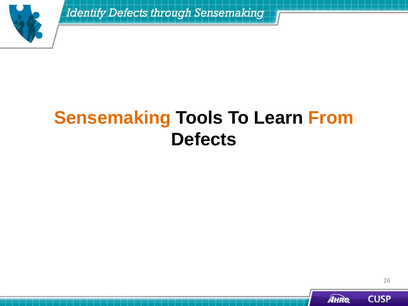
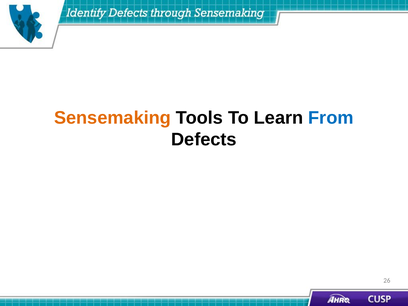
From colour: orange -> blue (331, 118)
